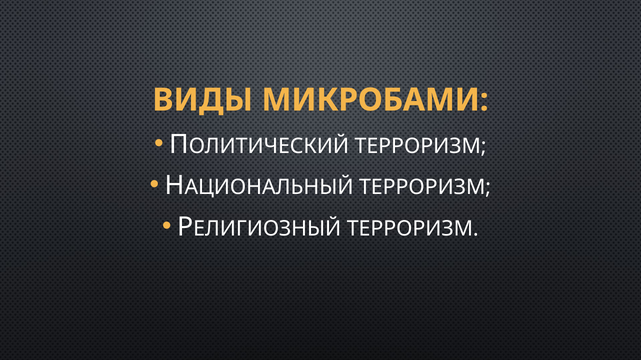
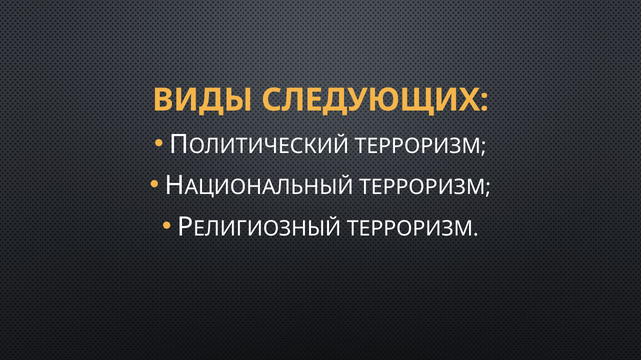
МИКРОБАМИ: МИКРОБАМИ -> СЛЕДУЮЩИХ (375, 100)
